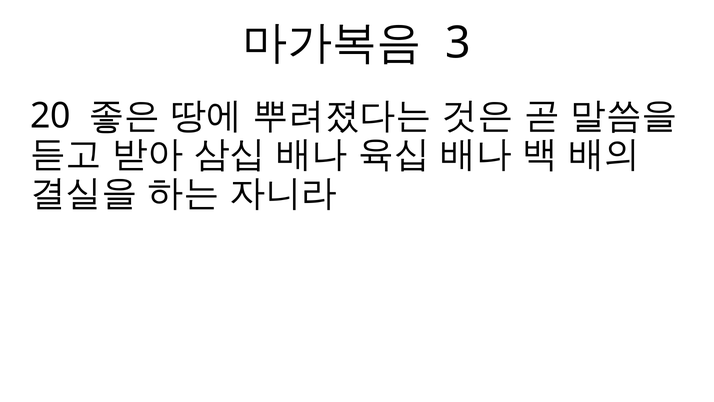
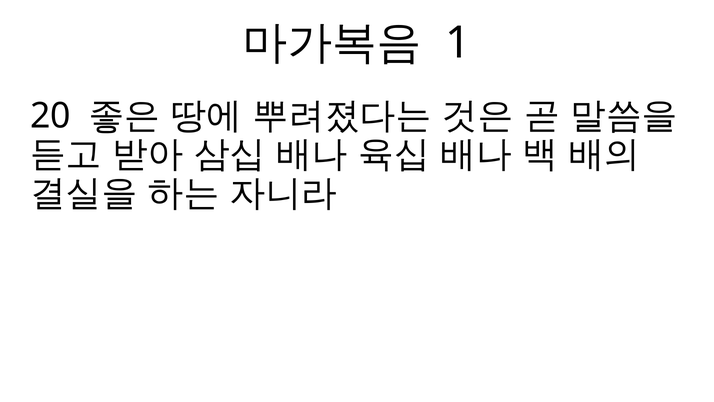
3: 3 -> 1 (458, 43)
